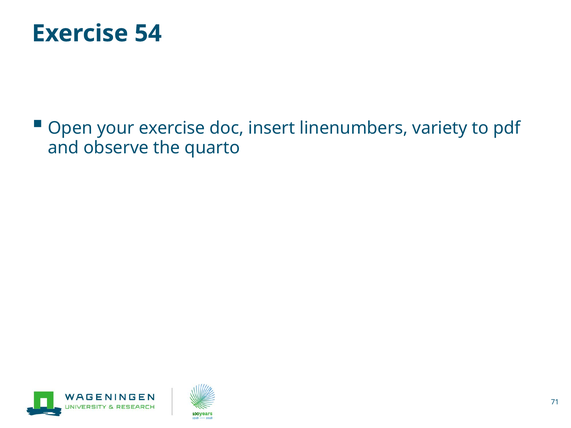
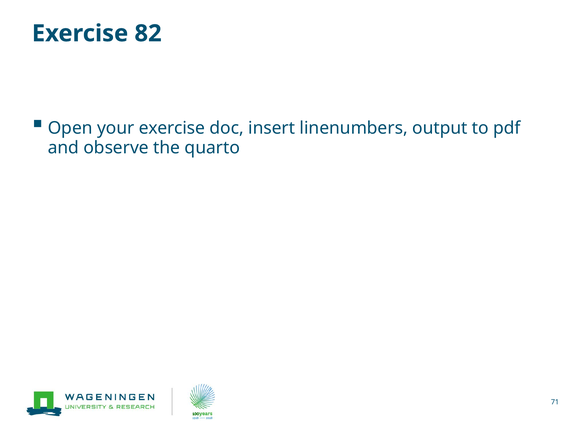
54: 54 -> 82 (148, 33)
variety: variety -> output (440, 128)
